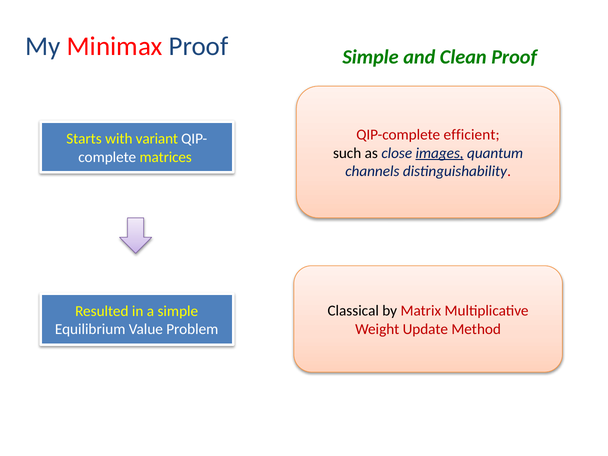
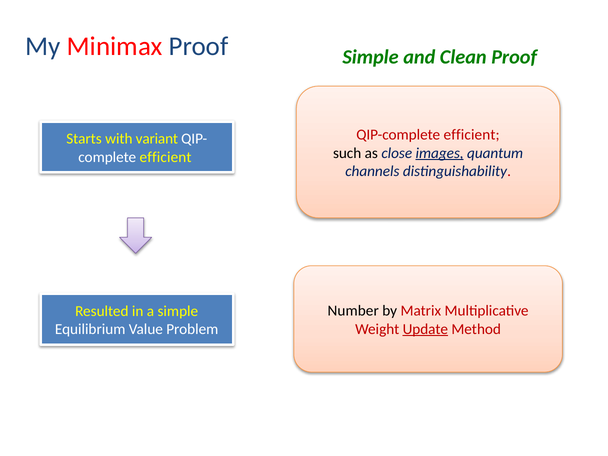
matrices: matrices -> efficient (166, 157)
Classical: Classical -> Number (353, 311)
Update underline: none -> present (425, 329)
